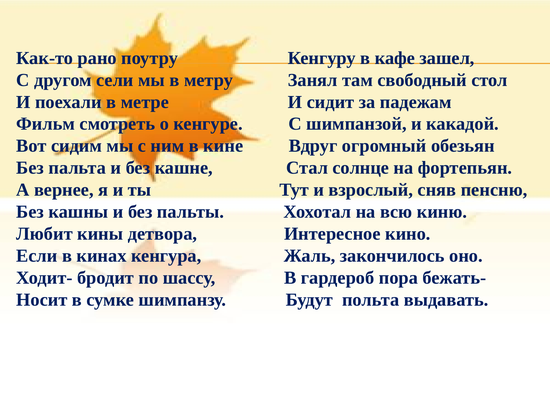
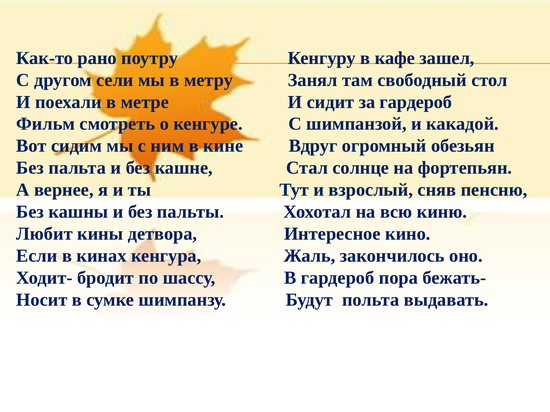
за падежам: падежам -> гардероб (416, 102)
